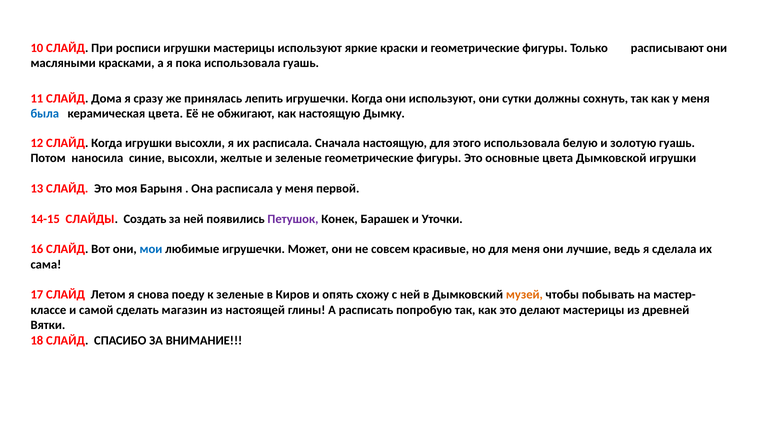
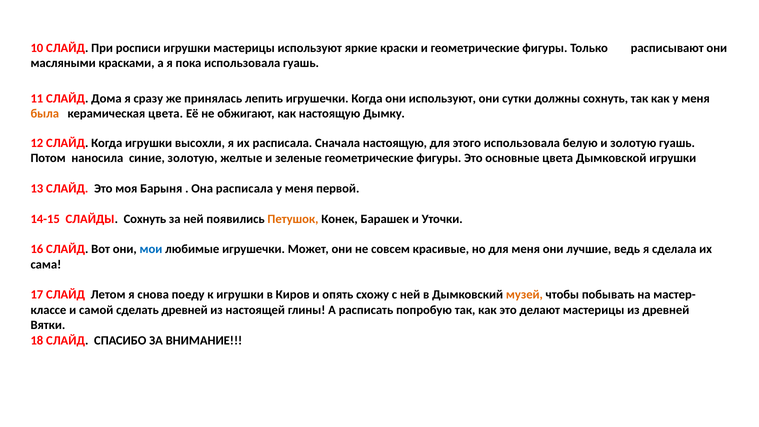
была colour: blue -> orange (45, 114)
синие высохли: высохли -> золотую (192, 158)
СЛАЙДЫ Создать: Создать -> Сохнуть (145, 219)
Петушок colour: purple -> orange (293, 219)
к зеленые: зеленые -> игрушки (240, 295)
сделать магазин: магазин -> древней (185, 310)
